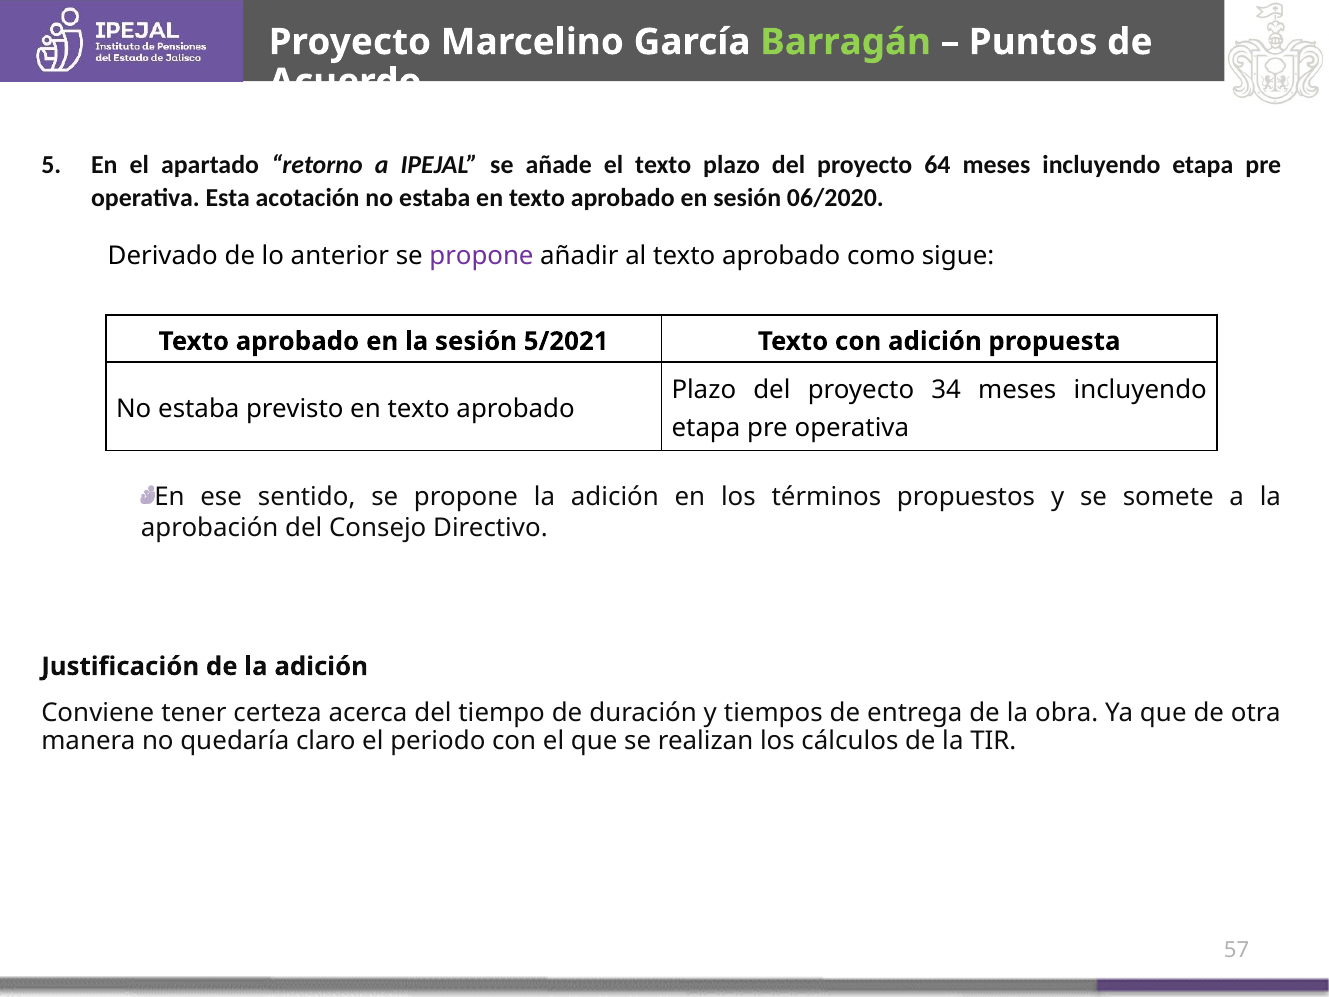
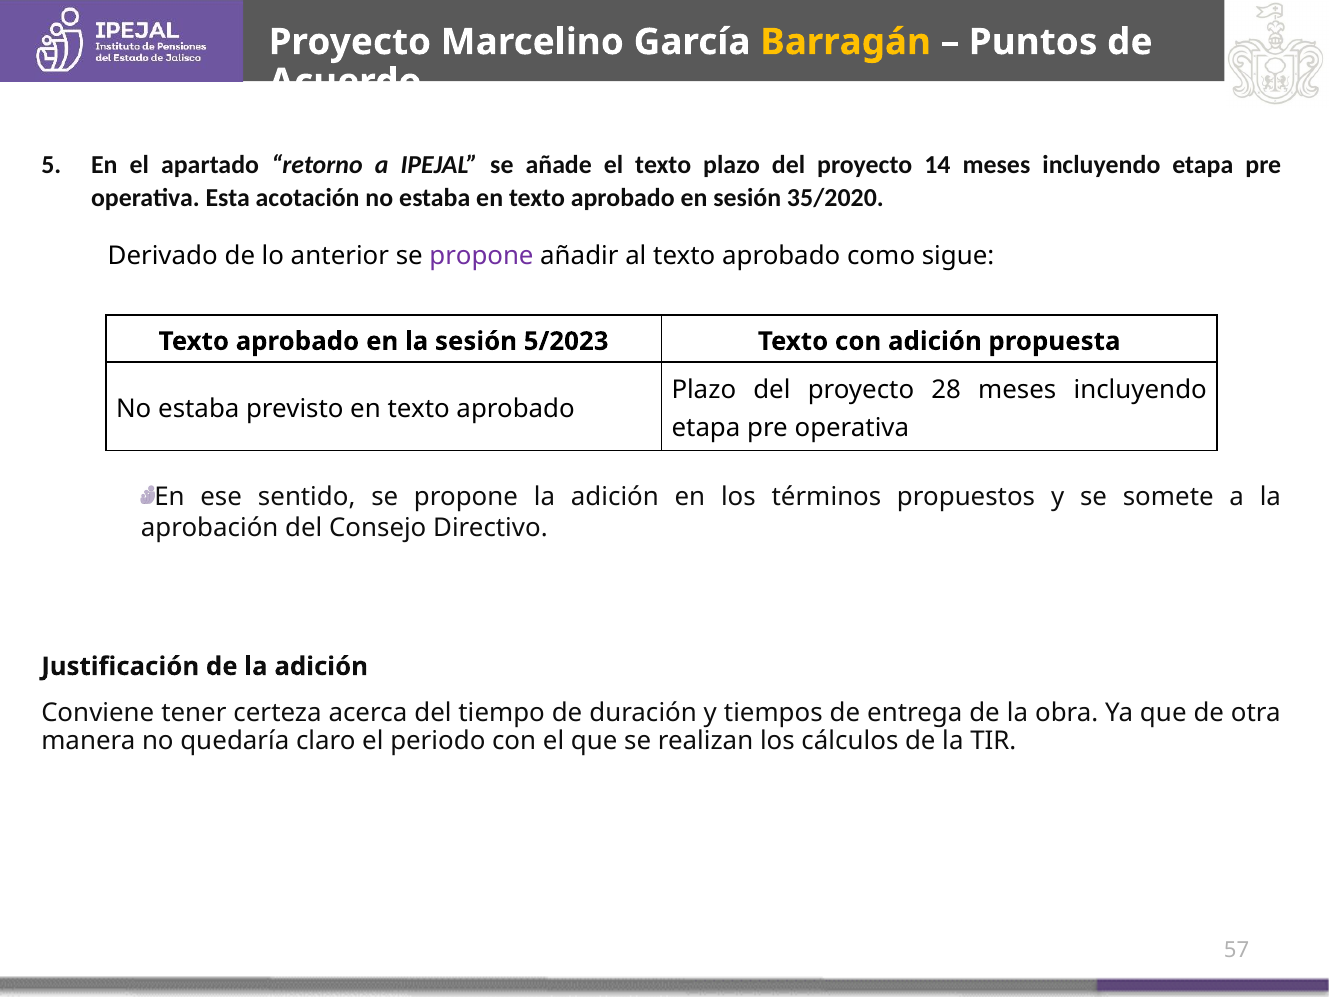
Barragán colour: light green -> yellow (846, 42)
64: 64 -> 14 (937, 165)
06/2020: 06/2020 -> 35/2020 (835, 198)
5/2021: 5/2021 -> 5/2023 (566, 341)
34: 34 -> 28 (946, 390)
